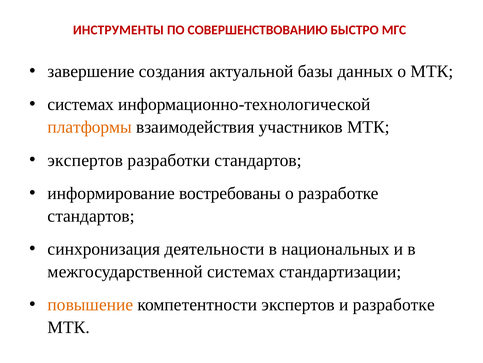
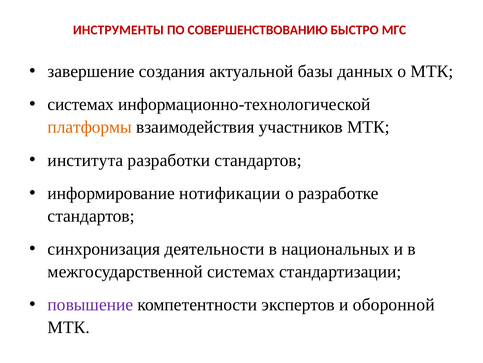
экспертов: экспертов -> института (85, 160)
востребованы: востребованы -> нотификации (230, 193)
повышение colour: orange -> purple (90, 304)
и разработке: разработке -> оборонной (394, 304)
